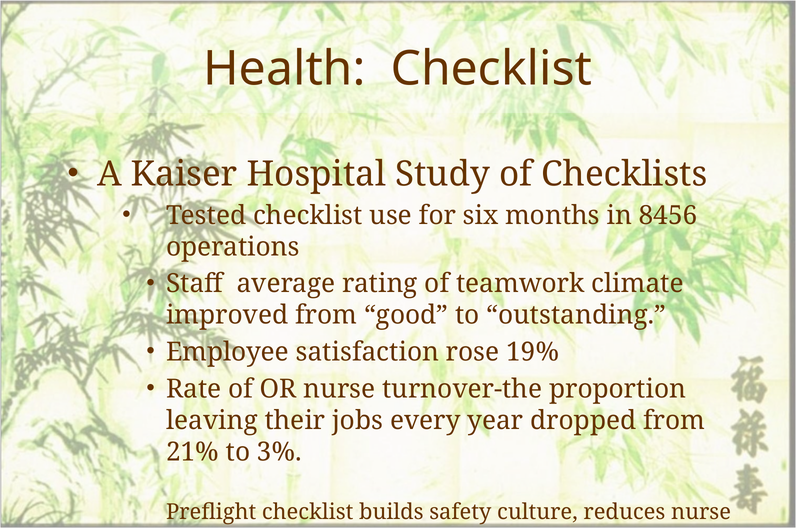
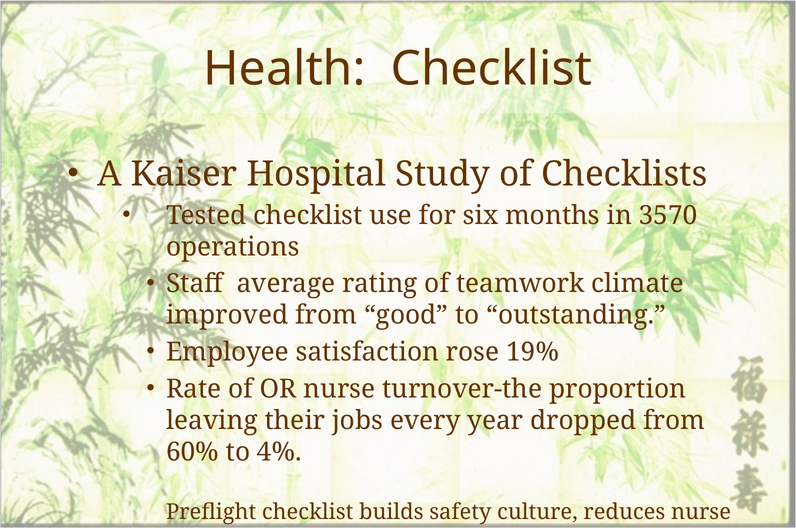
8456: 8456 -> 3570 (668, 215)
21%: 21% -> 60% (193, 452)
3%: 3% -> 4% (279, 452)
